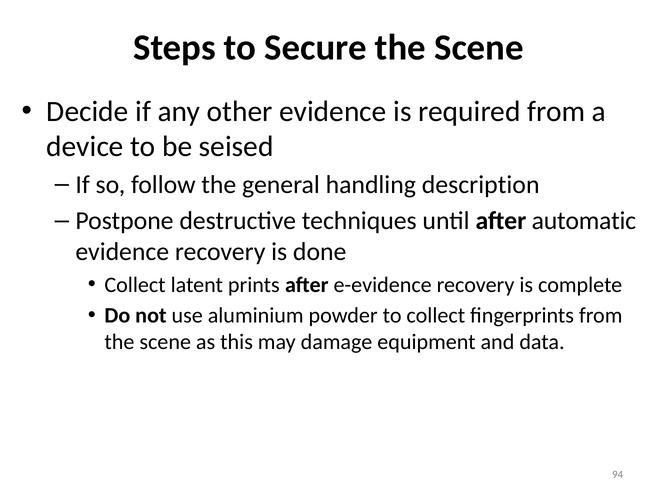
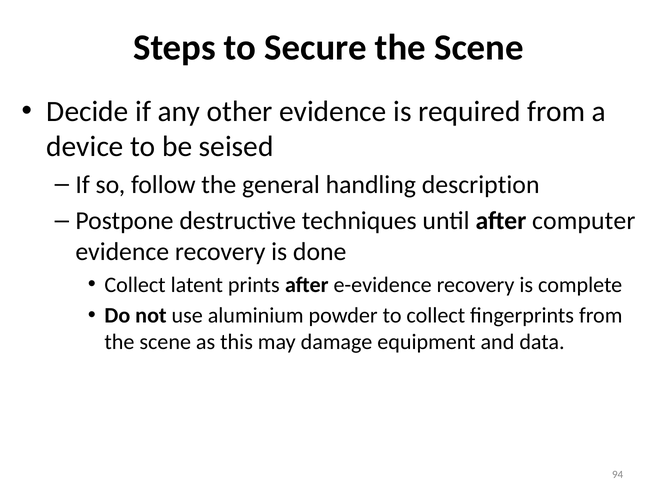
automatic: automatic -> computer (584, 221)
